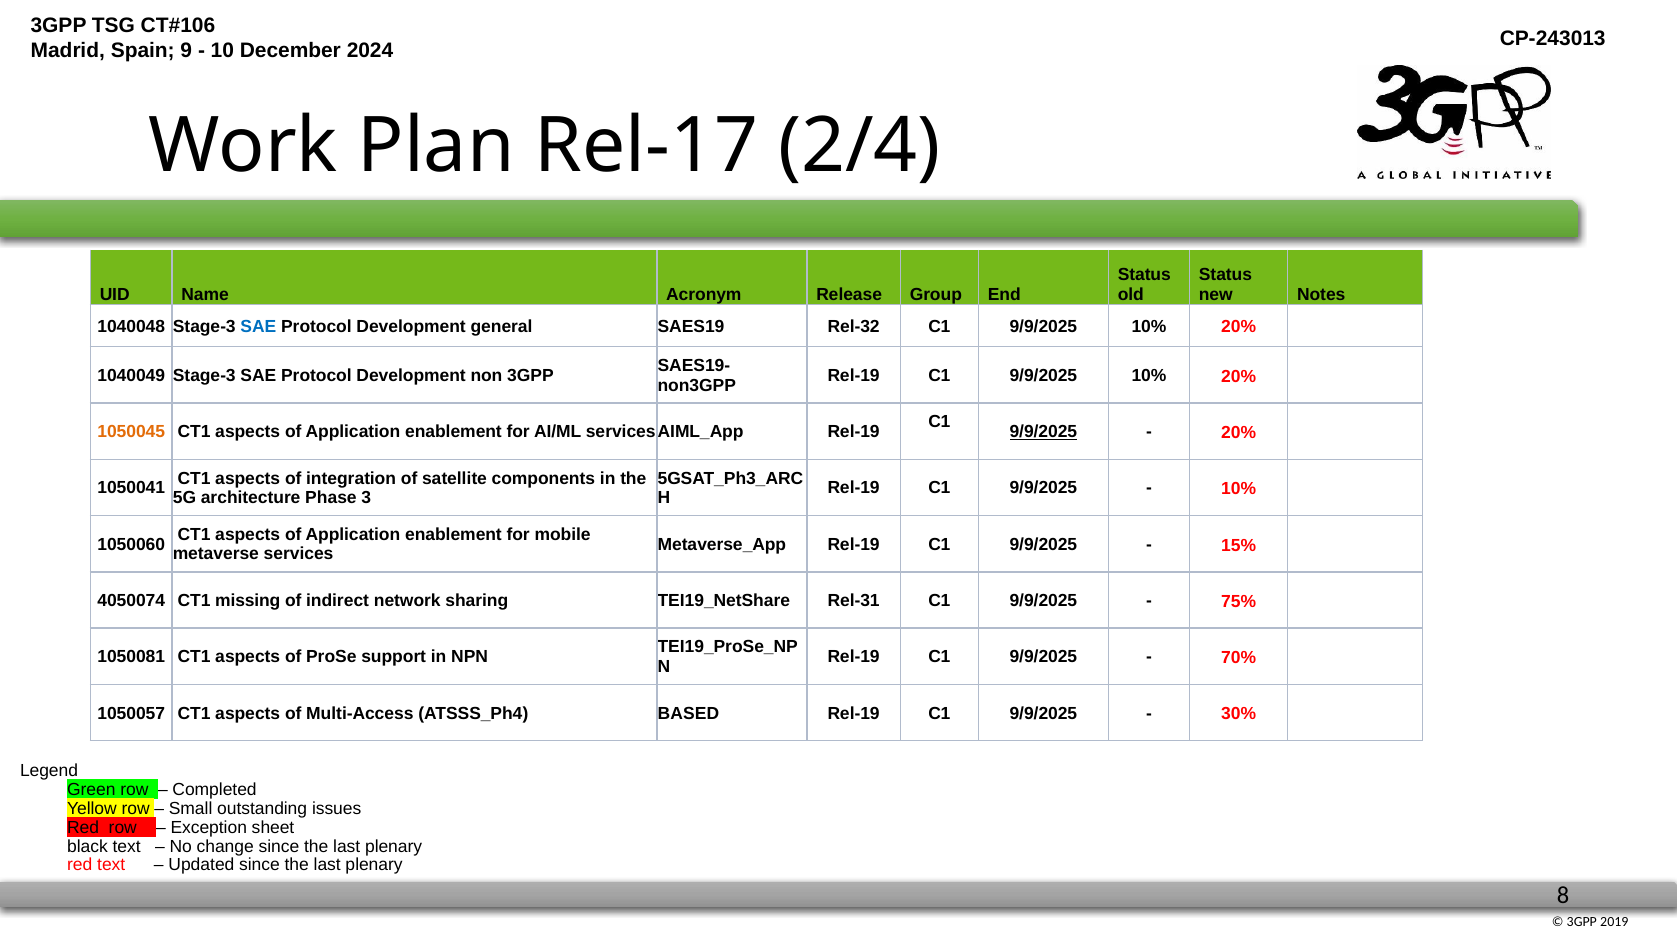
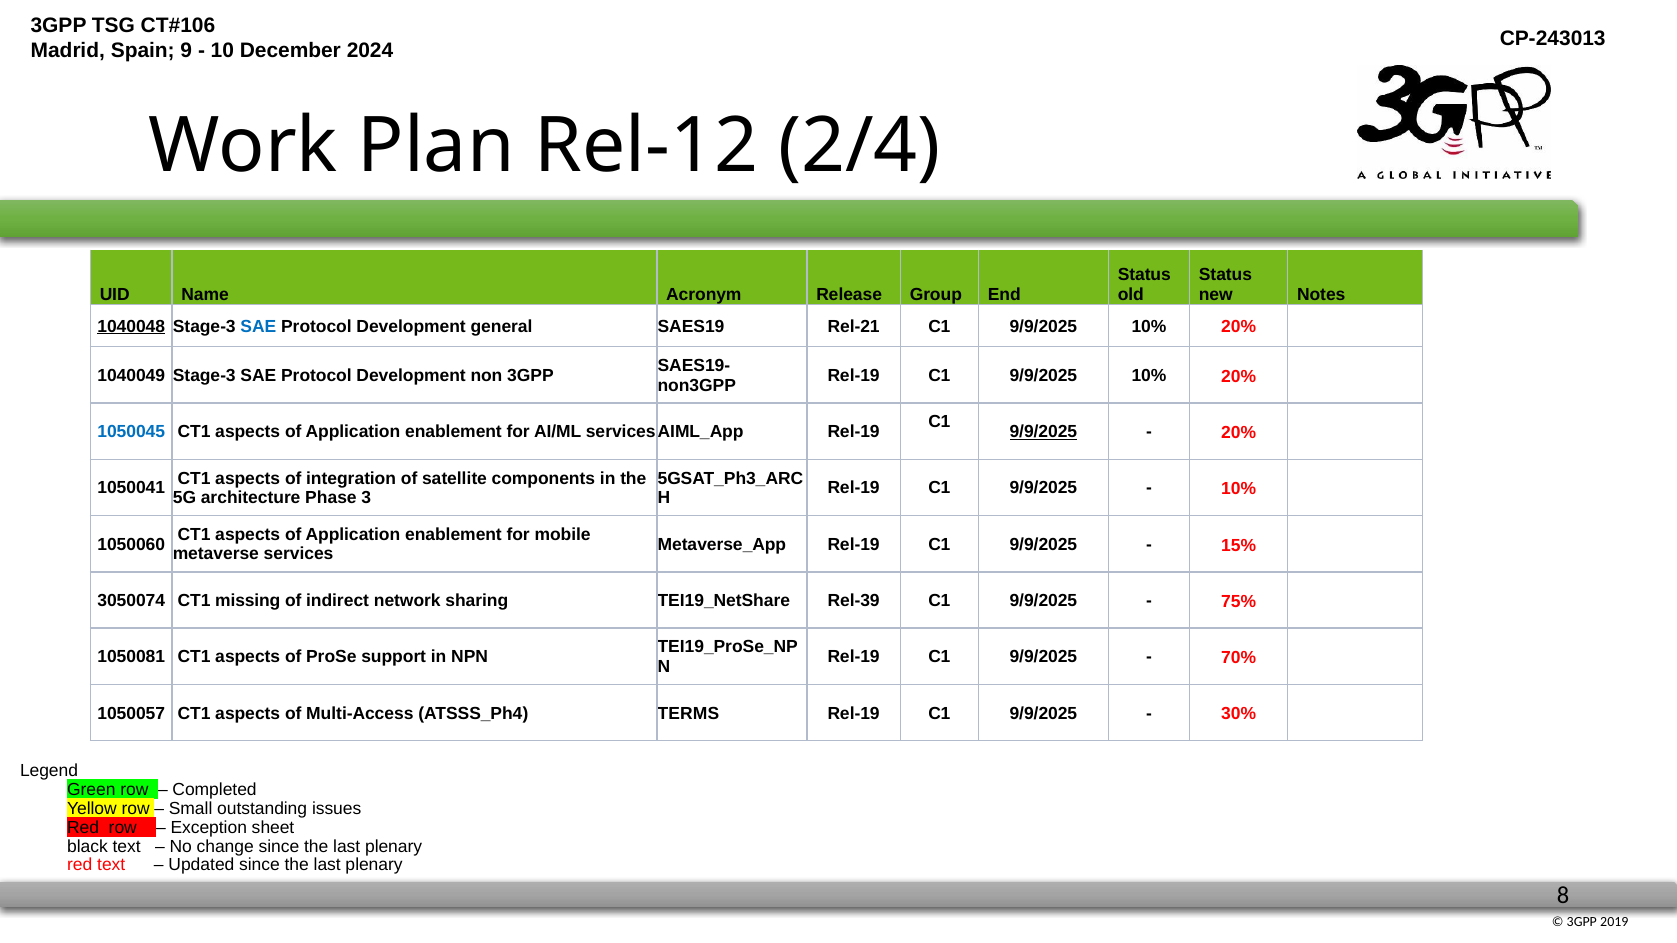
Rel-17: Rel-17 -> Rel-12 (647, 147)
1040048 underline: none -> present (131, 326)
Rel-32: Rel-32 -> Rel-21 (854, 326)
1050045 colour: orange -> blue (131, 432)
4050074: 4050074 -> 3050074 (131, 601)
Rel-31: Rel-31 -> Rel-39 (854, 601)
BASED: BASED -> TERMS (688, 713)
